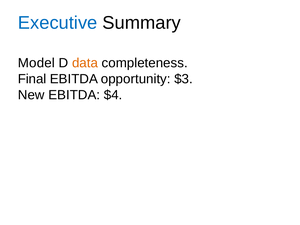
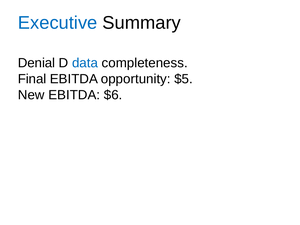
Model: Model -> Denial (37, 63)
data colour: orange -> blue (85, 63)
$3: $3 -> $5 (184, 79)
$4: $4 -> $6 (113, 95)
